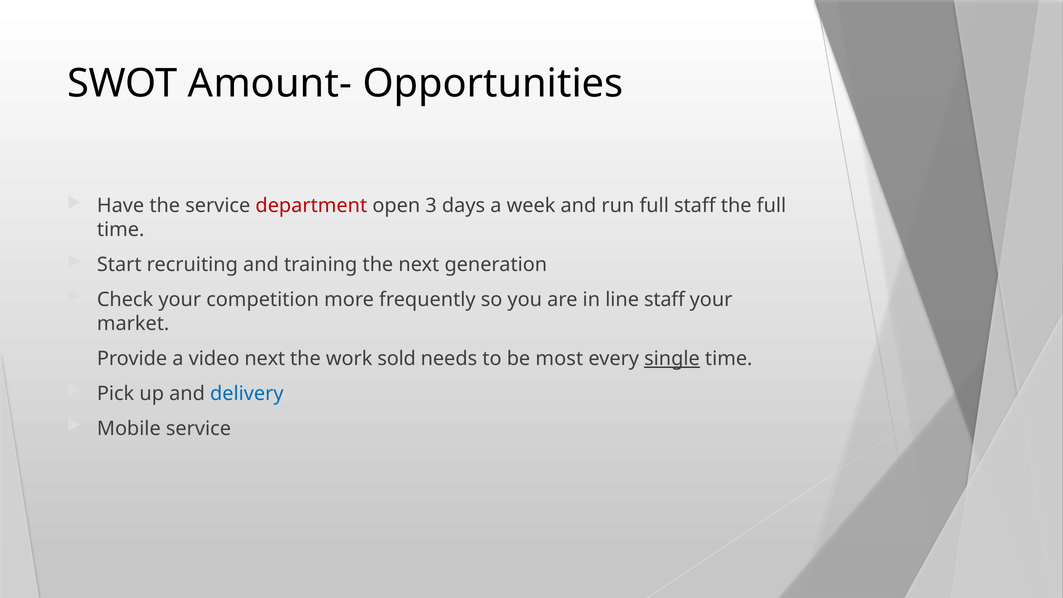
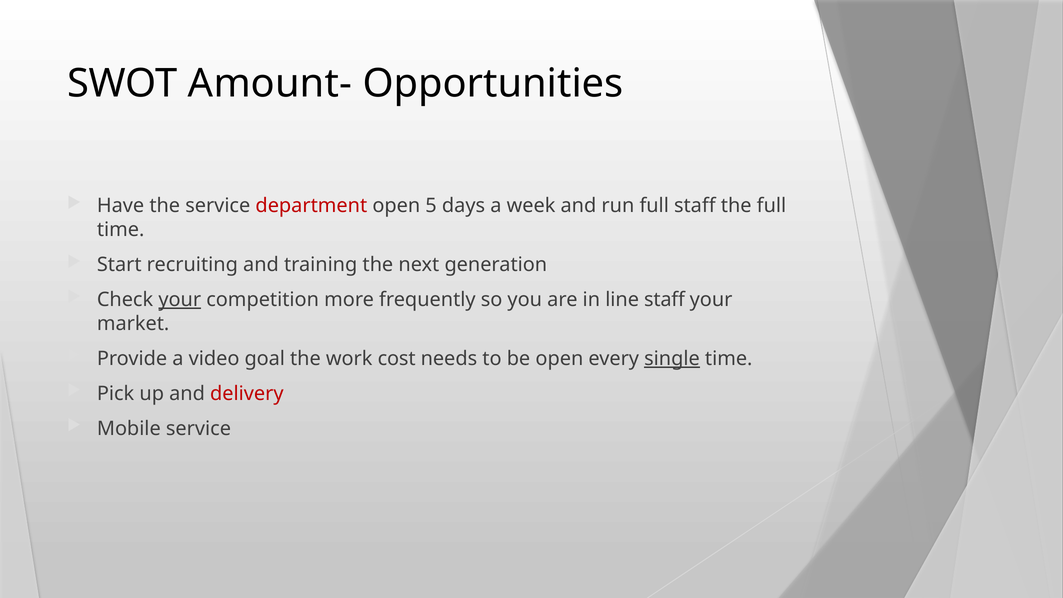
3: 3 -> 5 (431, 206)
your underline: none -> present (180, 300)
video next: next -> goal (265, 359)
sold: sold -> cost (397, 359)
be most: most -> open (559, 359)
delivery colour: blue -> red (247, 394)
